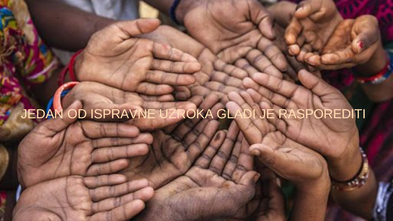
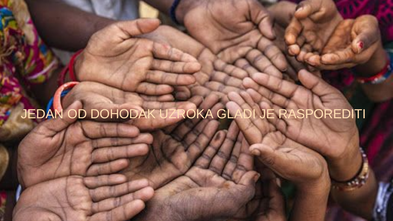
ISPRAVNE: ISPRAVNE -> DOHODAK (123, 114)
